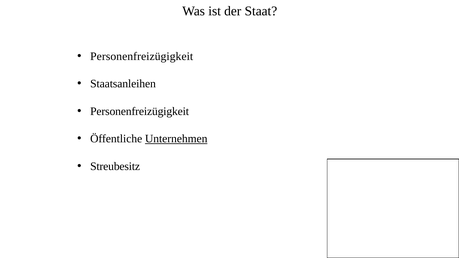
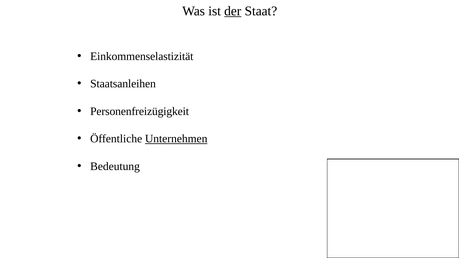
der underline: none -> present (233, 11)
Personenfreizügigkeit: Personenfreizügigkeit -> Einkommenselastizität (142, 56)
Streubesitz: Streubesitz -> Bedeutung (115, 166)
